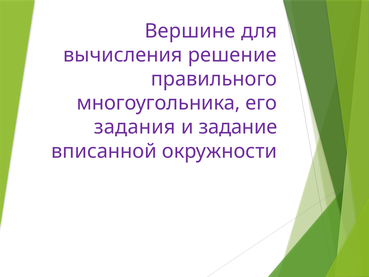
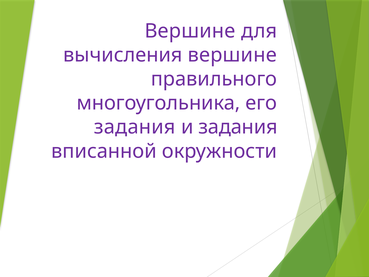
вычисления решение: решение -> вершине (232, 55)
и задание: задание -> задания (238, 127)
